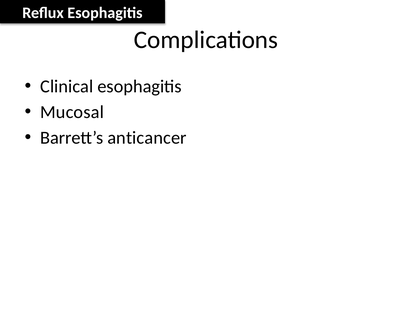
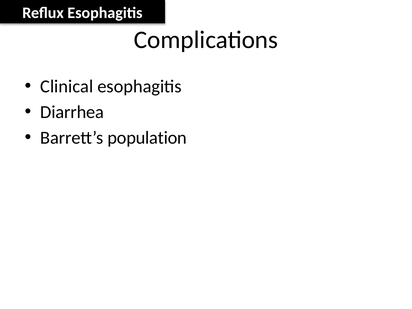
Mucosal: Mucosal -> Diarrhea (72, 112)
anticancer: anticancer -> population (147, 138)
